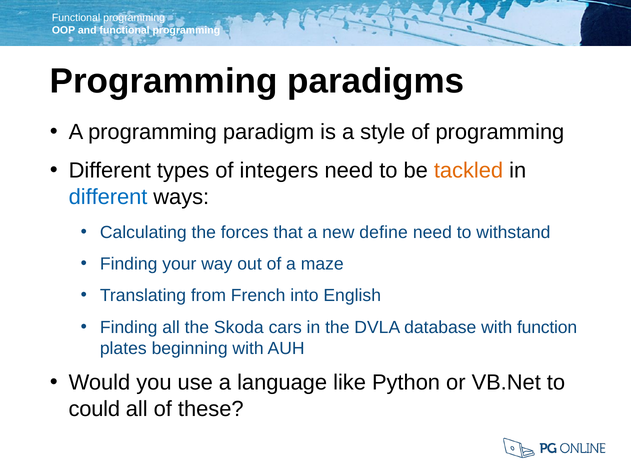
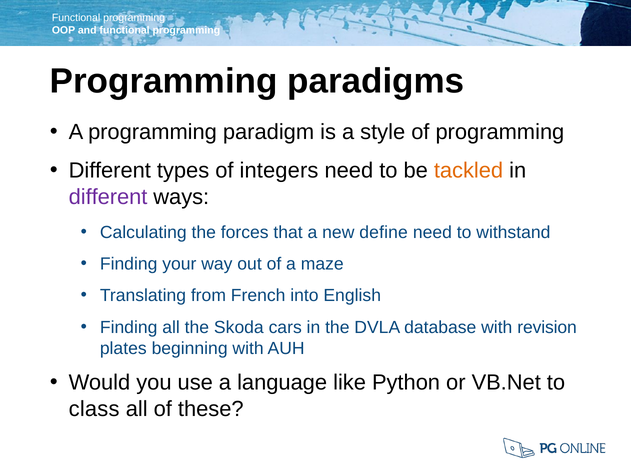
different colour: blue -> purple (108, 197)
function: function -> revision (547, 327)
could: could -> class (94, 409)
